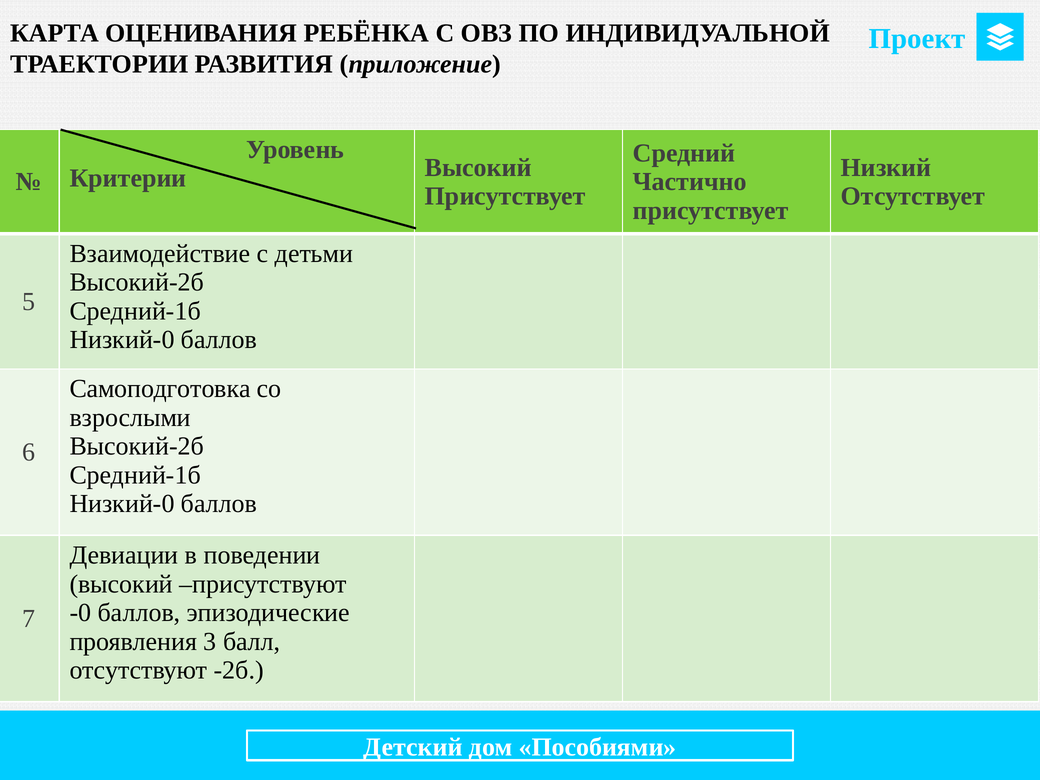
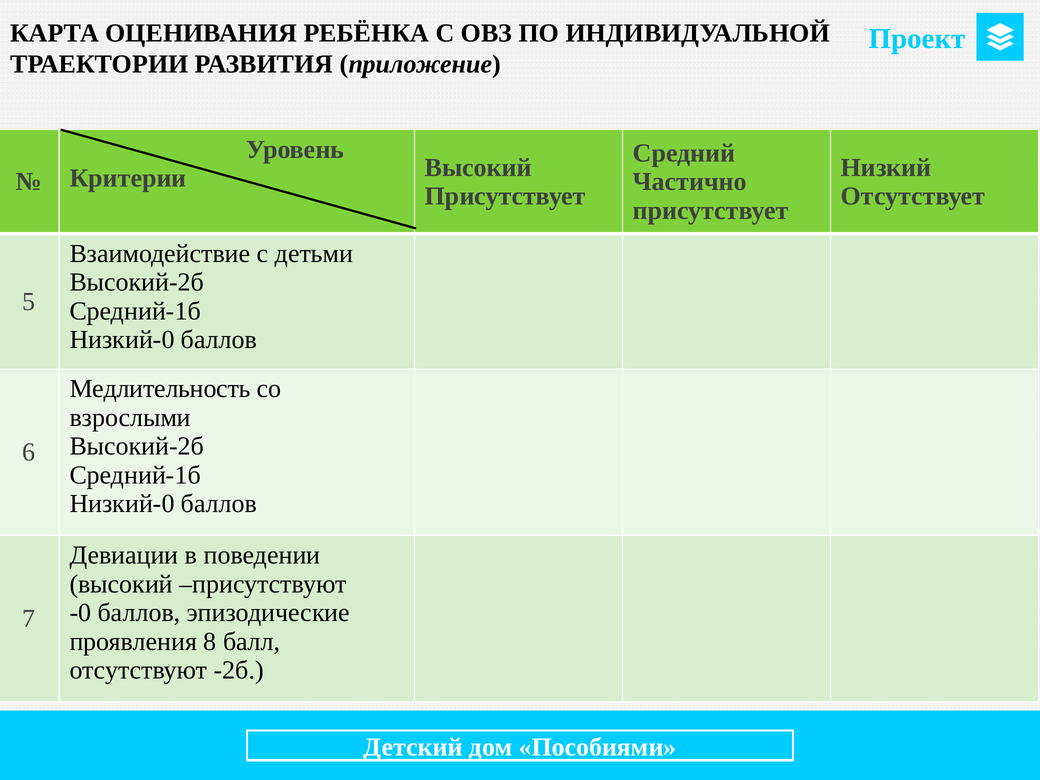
Самоподготовка: Самоподготовка -> Медлительность (160, 389)
3: 3 -> 8 (210, 642)
